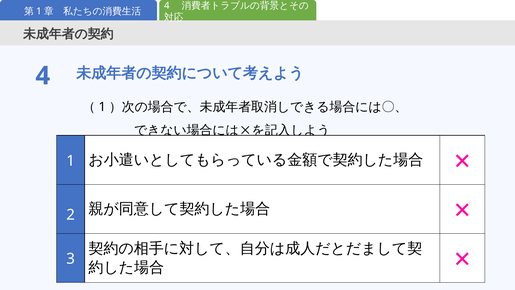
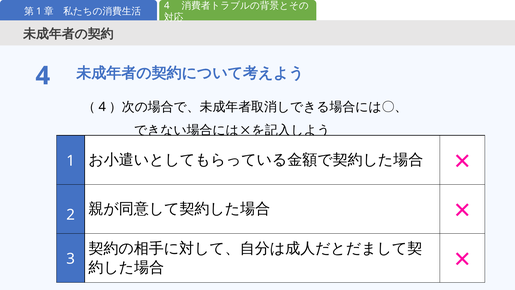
1: 1 -> 4 (102, 107)
